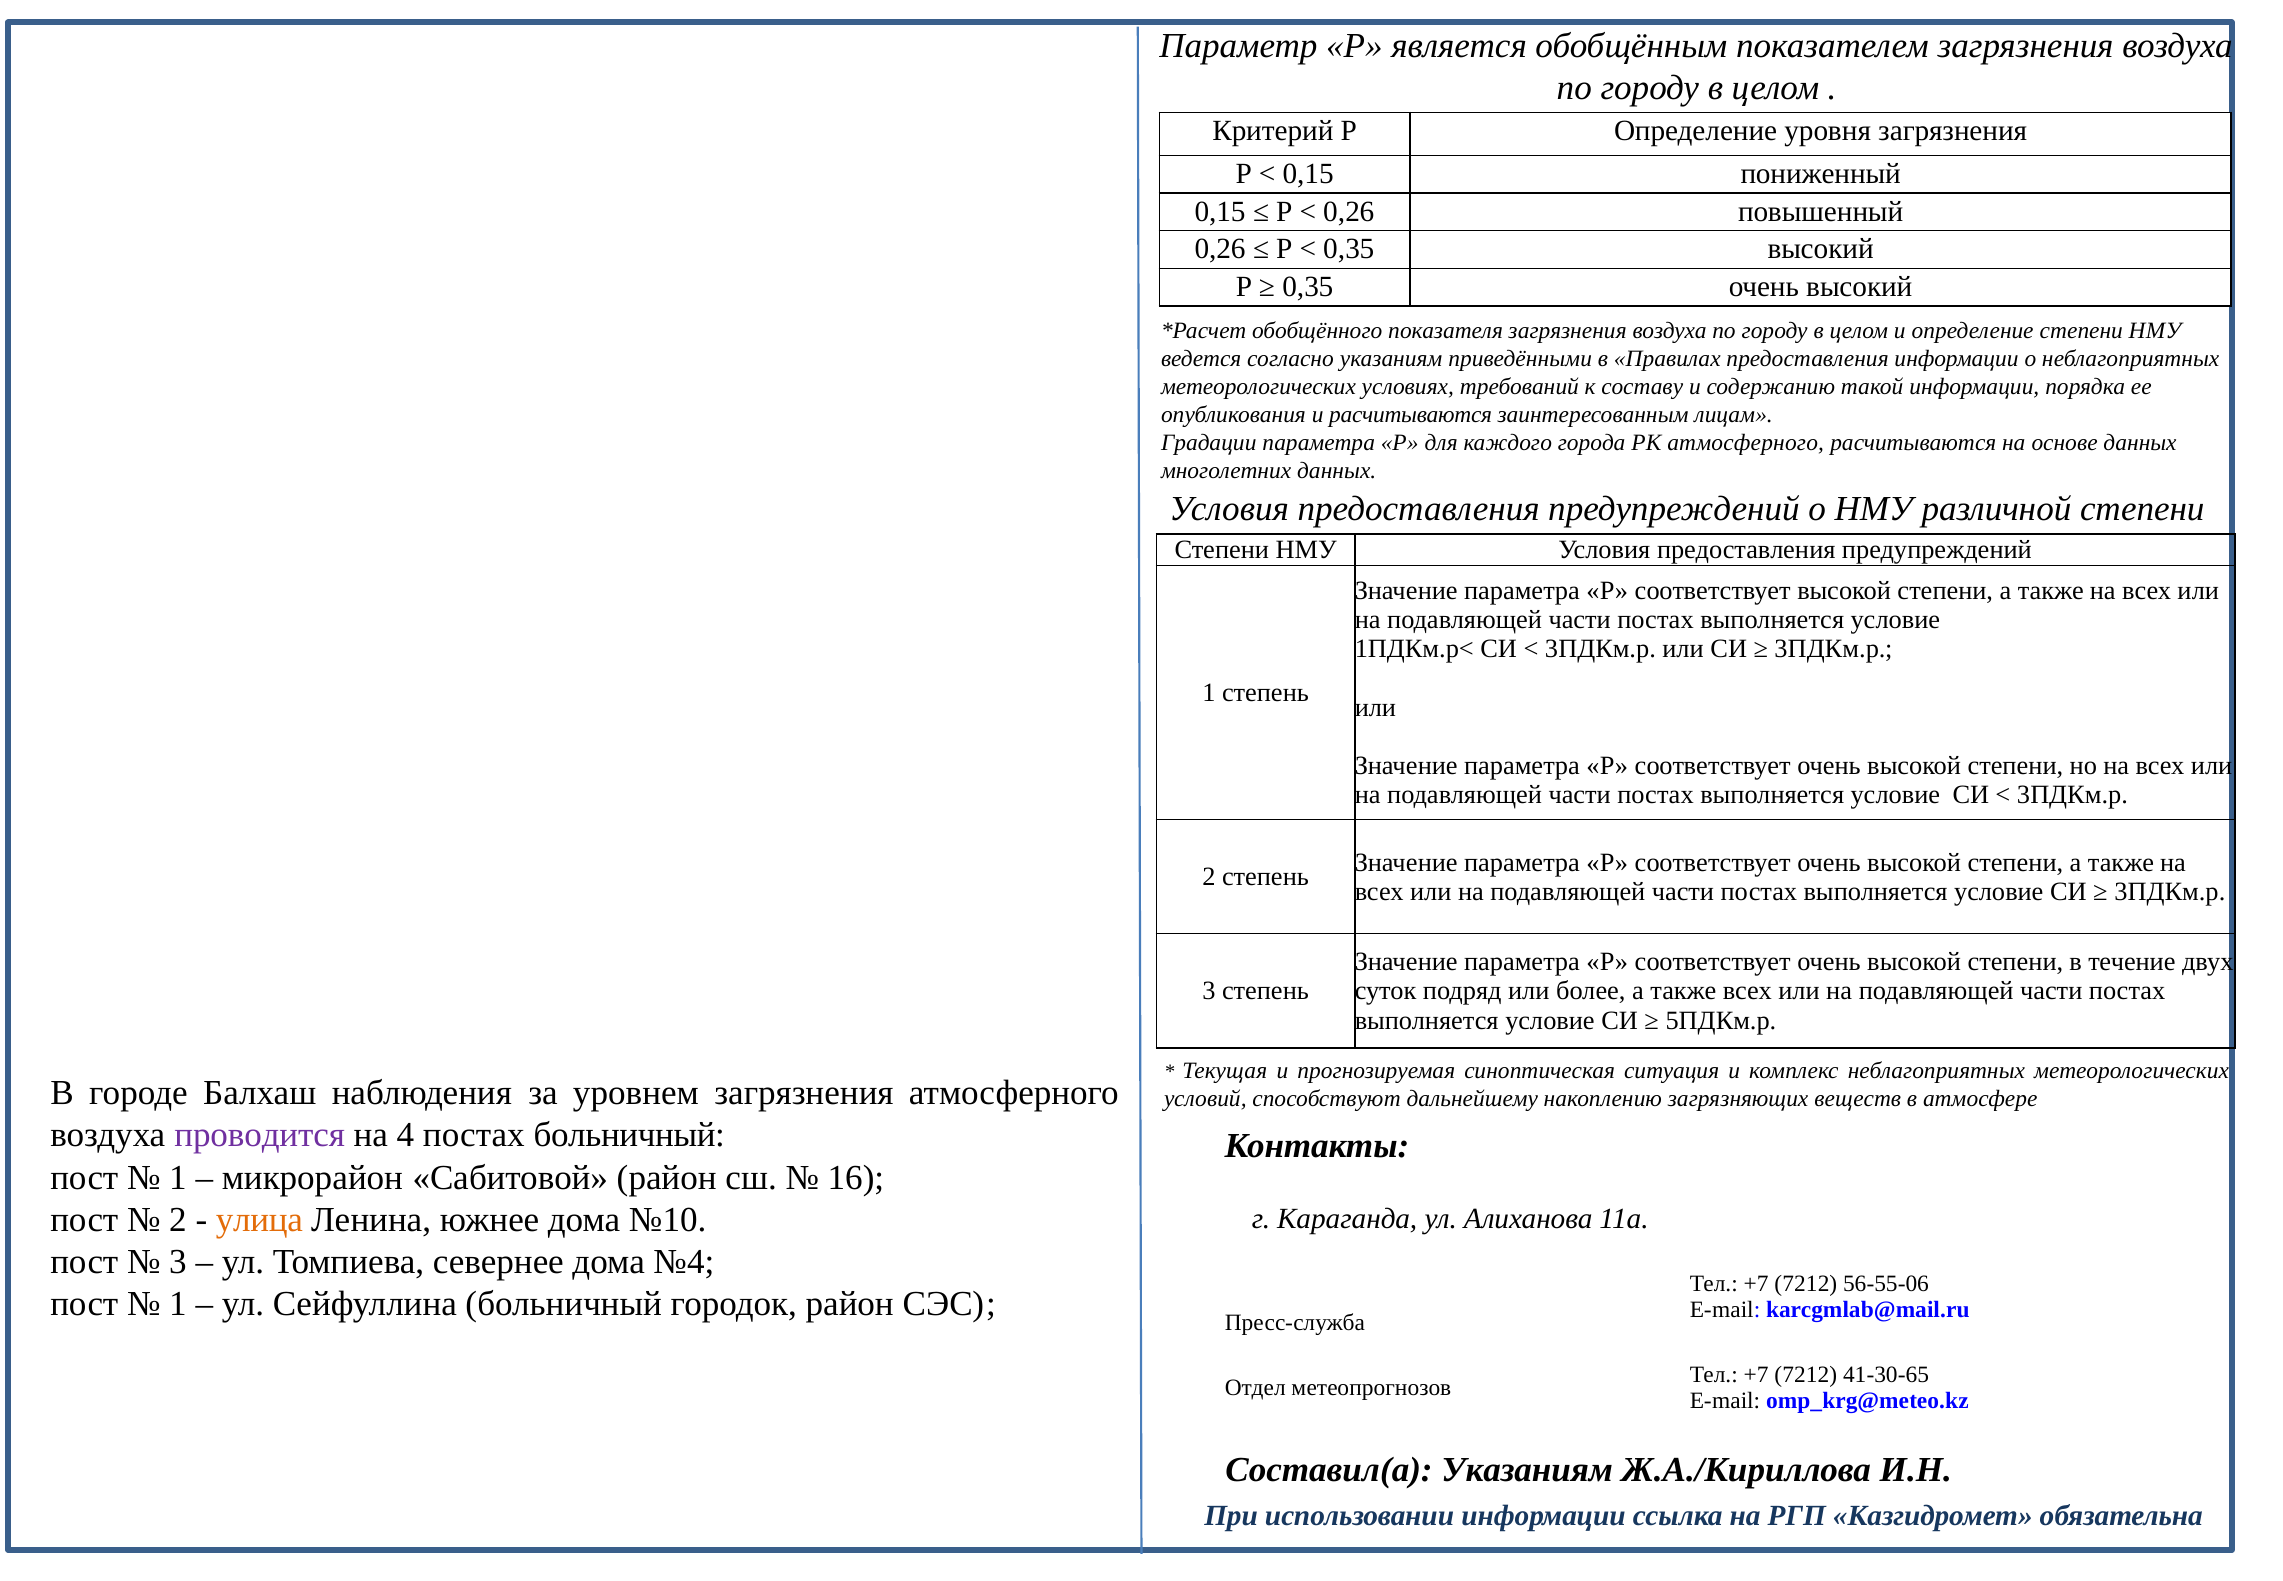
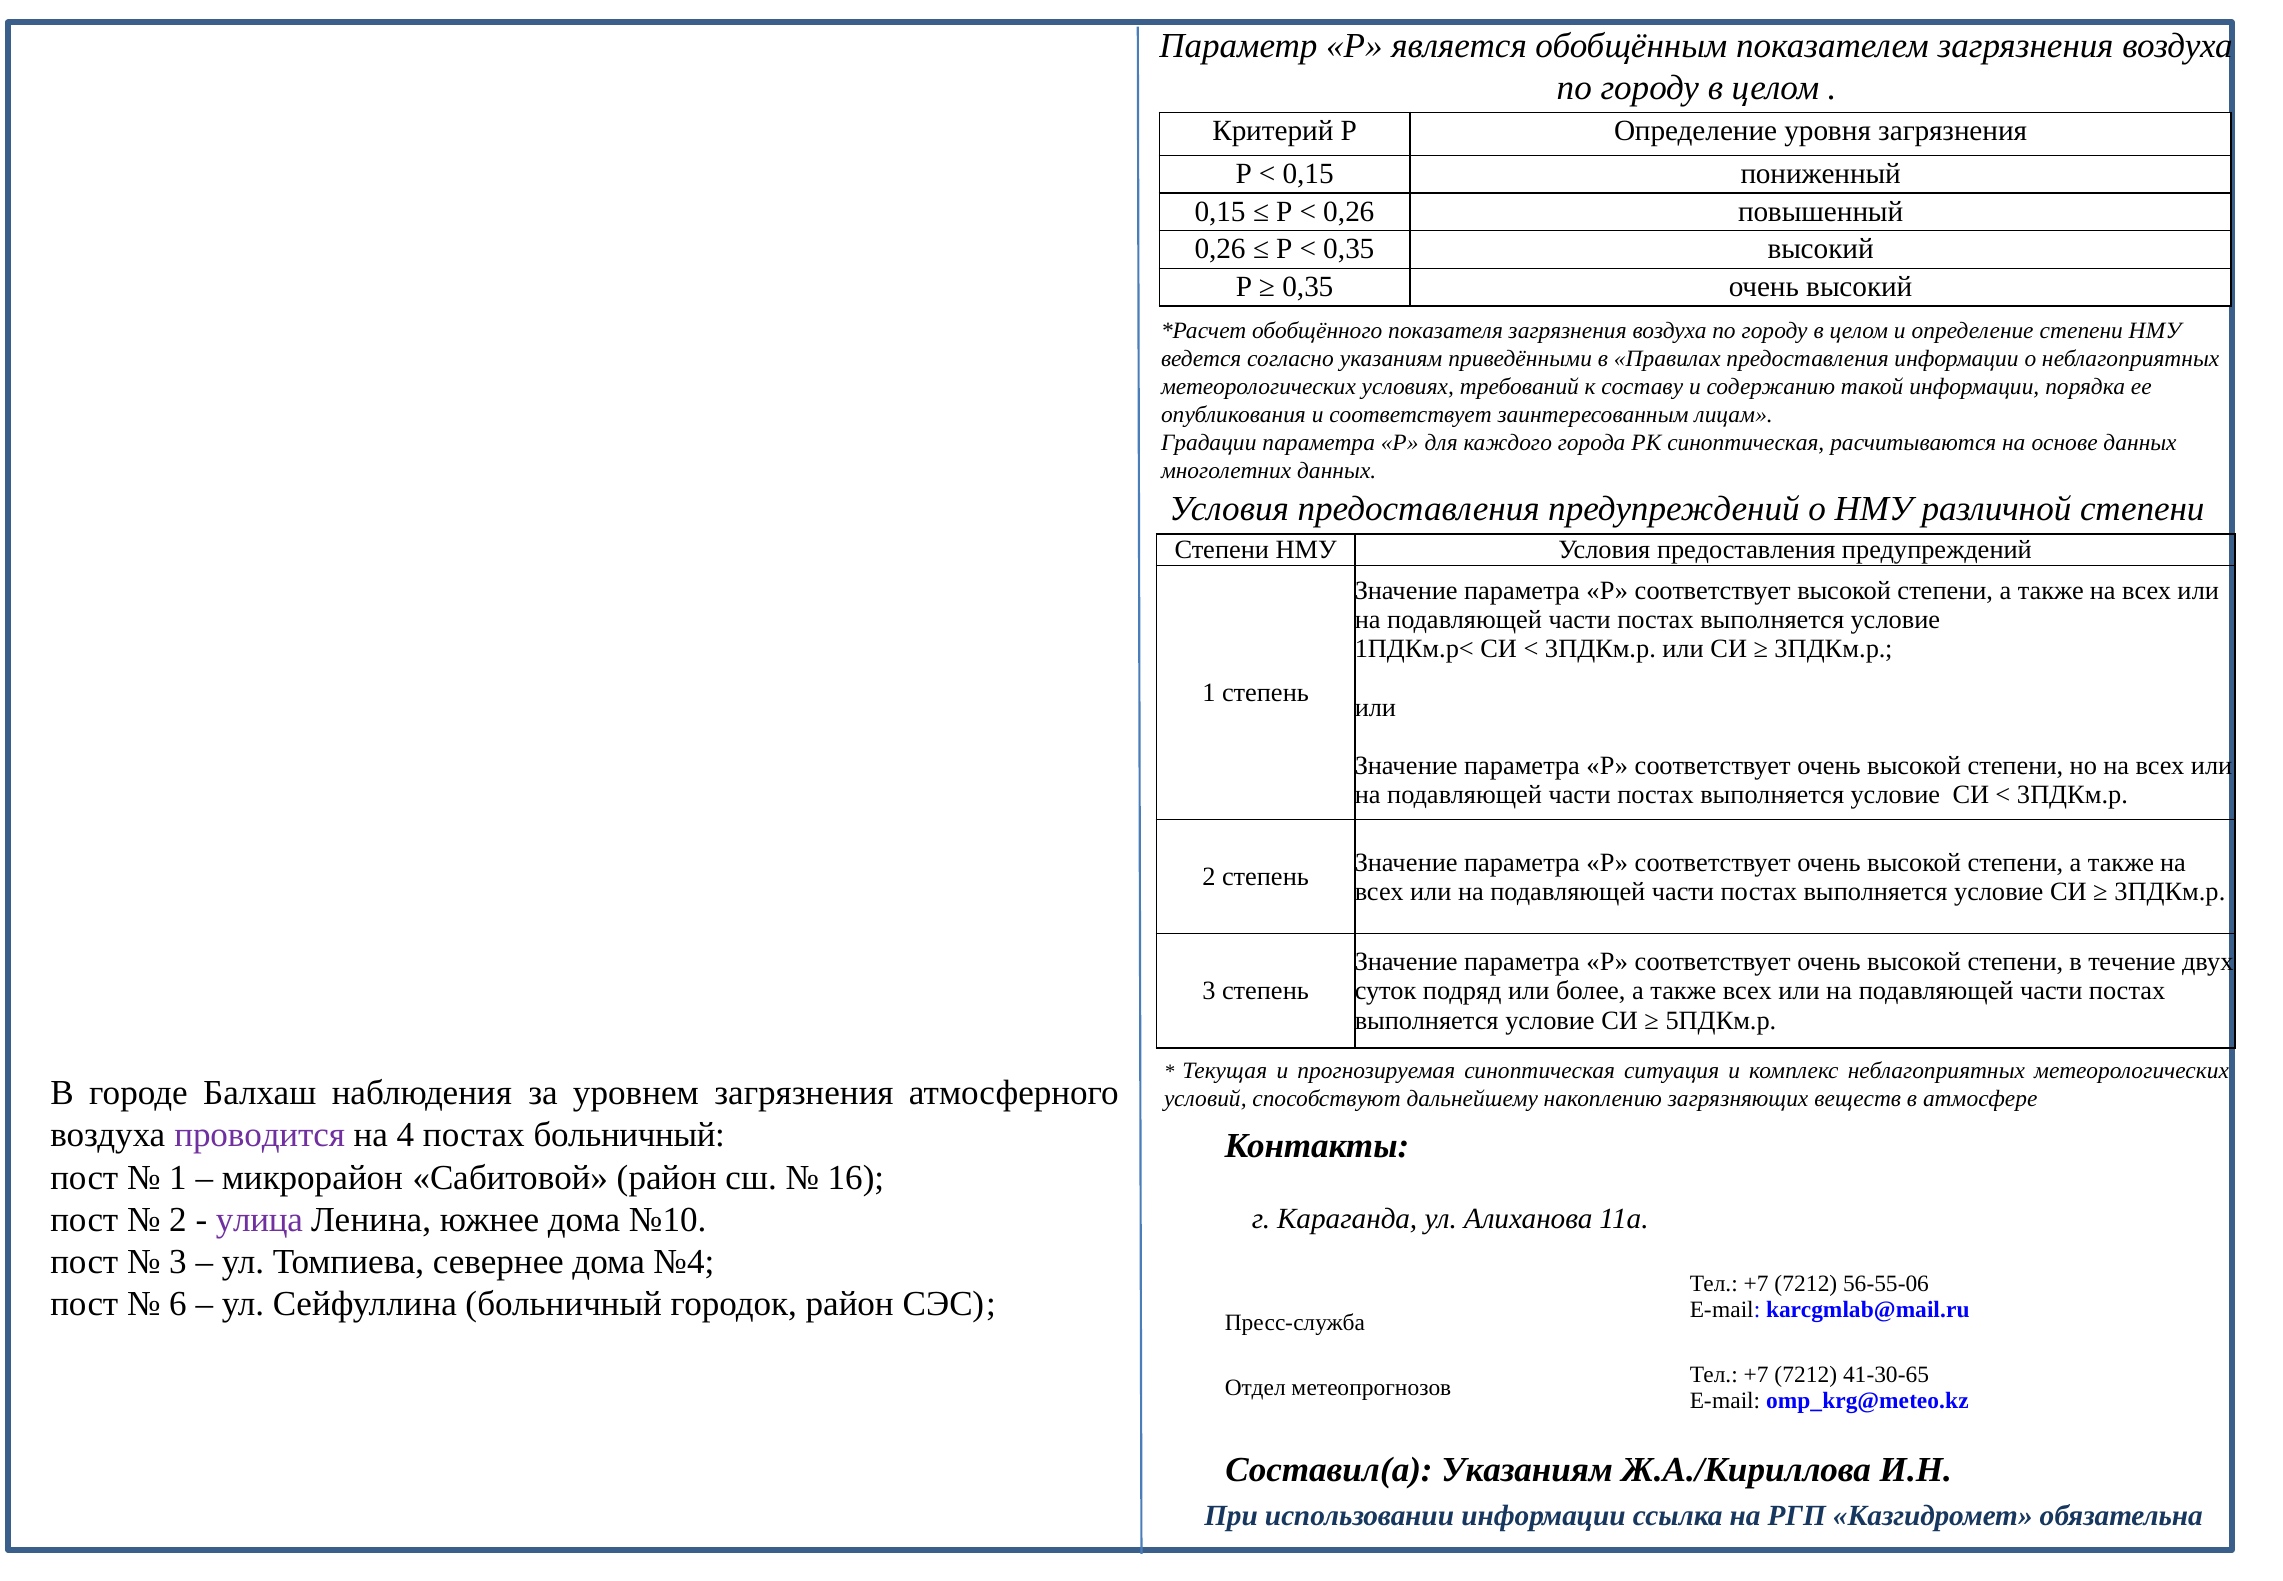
и расчитываются: расчитываются -> соответствует (1411, 415)
РК атмосферного: атмосферного -> синоптическая (1746, 443)
улица colour: orange -> purple (259, 1219)
1: 1 -> 6 (178, 1304)
